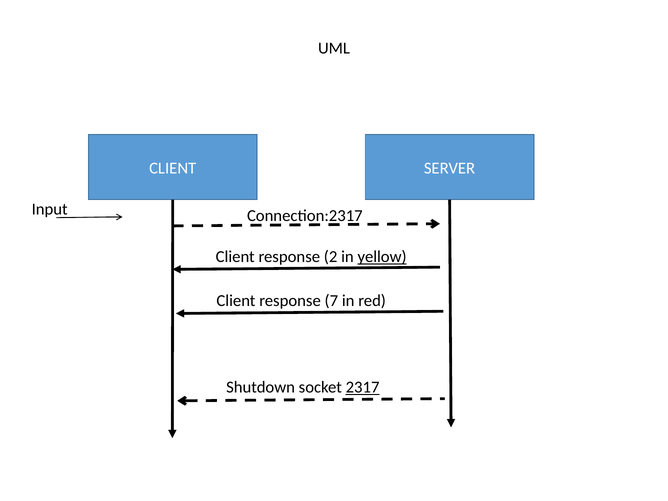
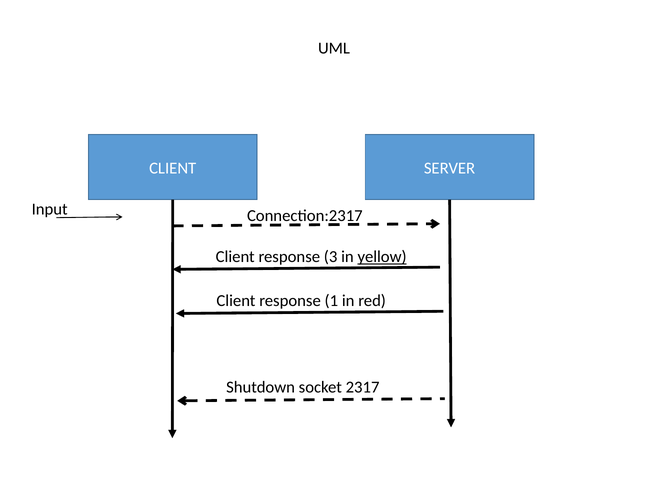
2: 2 -> 3 (331, 257)
7: 7 -> 1 (331, 301)
2317 underline: present -> none (363, 387)
